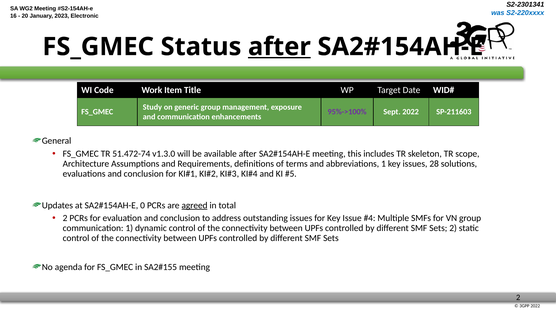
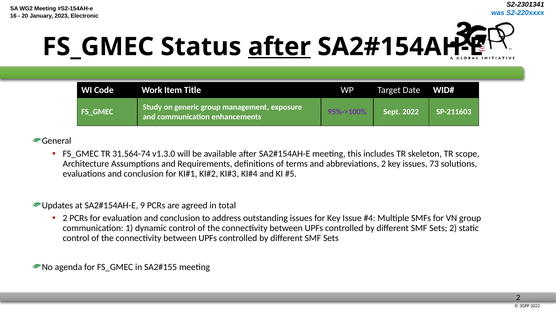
51.472-74: 51.472-74 -> 31.564-74 (131, 154)
abbreviations 1: 1 -> 2 (384, 164)
28: 28 -> 73 (434, 164)
0: 0 -> 9 (143, 205)
agreed underline: present -> none (195, 205)
